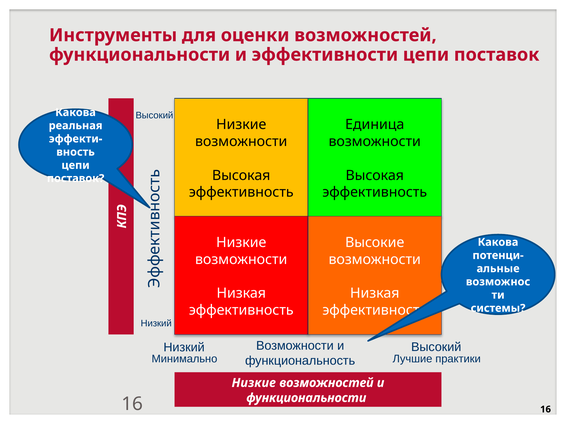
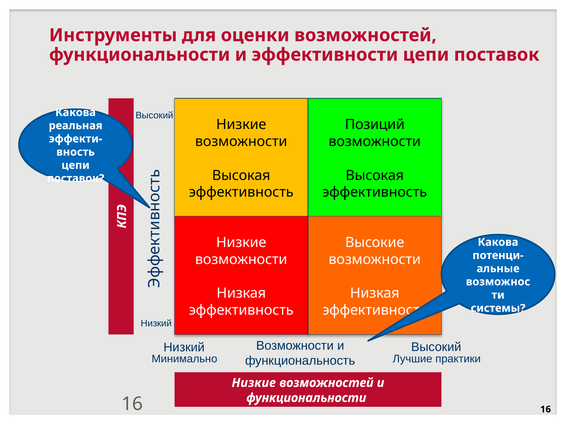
Единица: Единица -> Позиций (375, 125)
